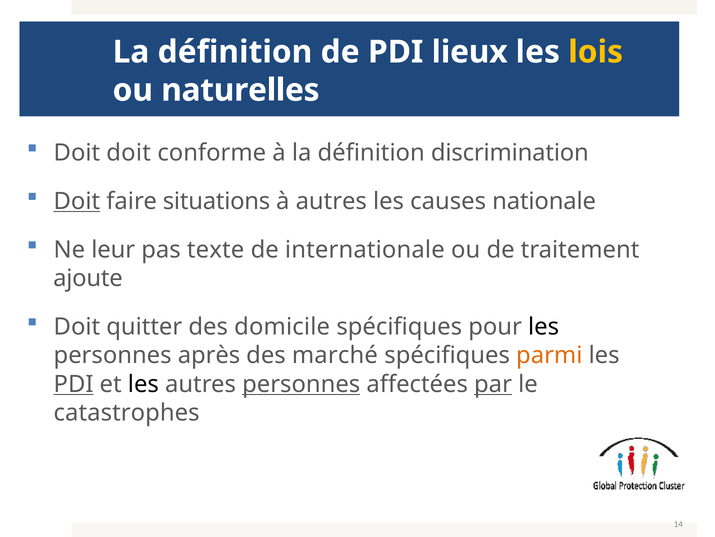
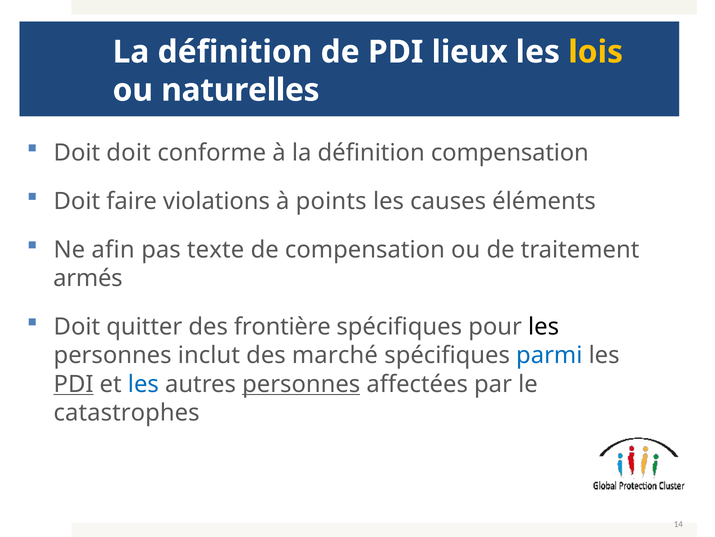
définition discrimination: discrimination -> compensation (510, 153)
Doit underline: present -> none (77, 201)
situations: situations -> violations (216, 201)
à autres: autres -> points (331, 201)
nationale: nationale -> éléments (544, 201)
leur: leur -> afin (113, 249)
de internationale: internationale -> compensation (365, 249)
ajoute: ajoute -> armés (88, 278)
domicile: domicile -> frontière (282, 327)
après: après -> inclut (209, 355)
parmi colour: orange -> blue (549, 355)
les colour: black -> blue (143, 384)
par underline: present -> none (493, 384)
